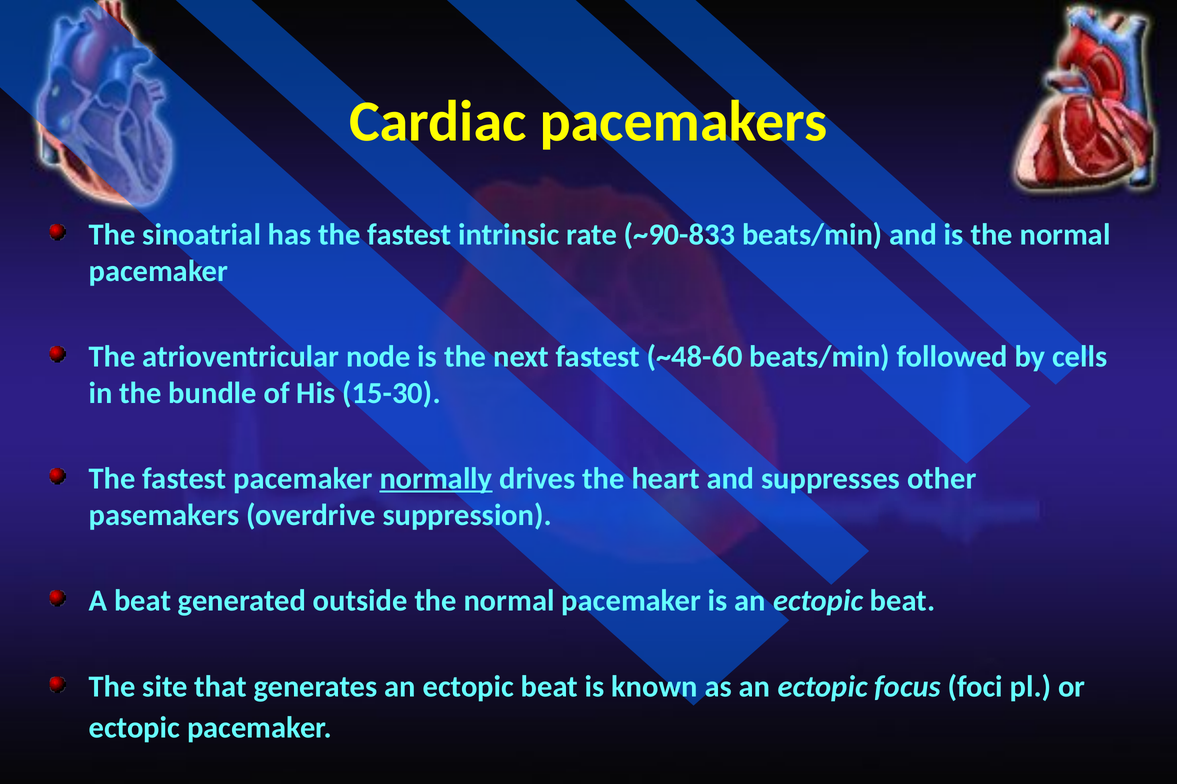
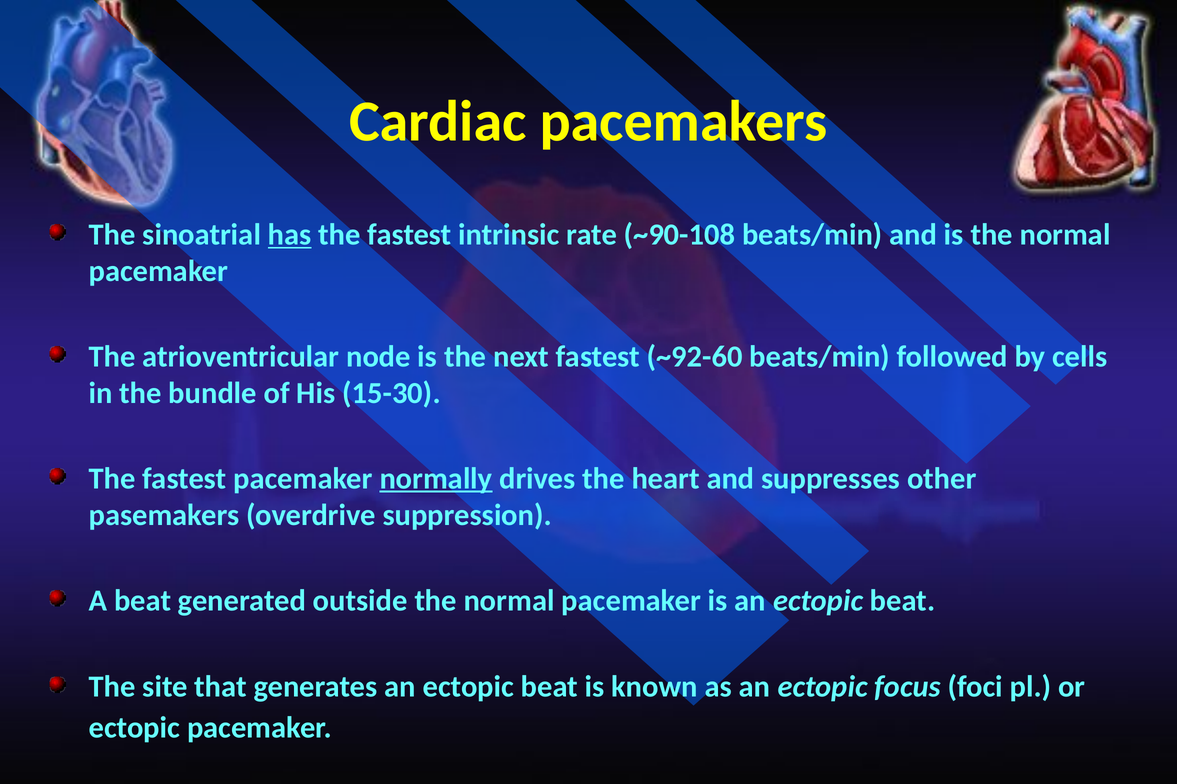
has underline: none -> present (290, 235)
~90-833: ~90-833 -> ~90-108 (679, 235)
~48-60: ~48-60 -> ~92-60 (695, 357)
